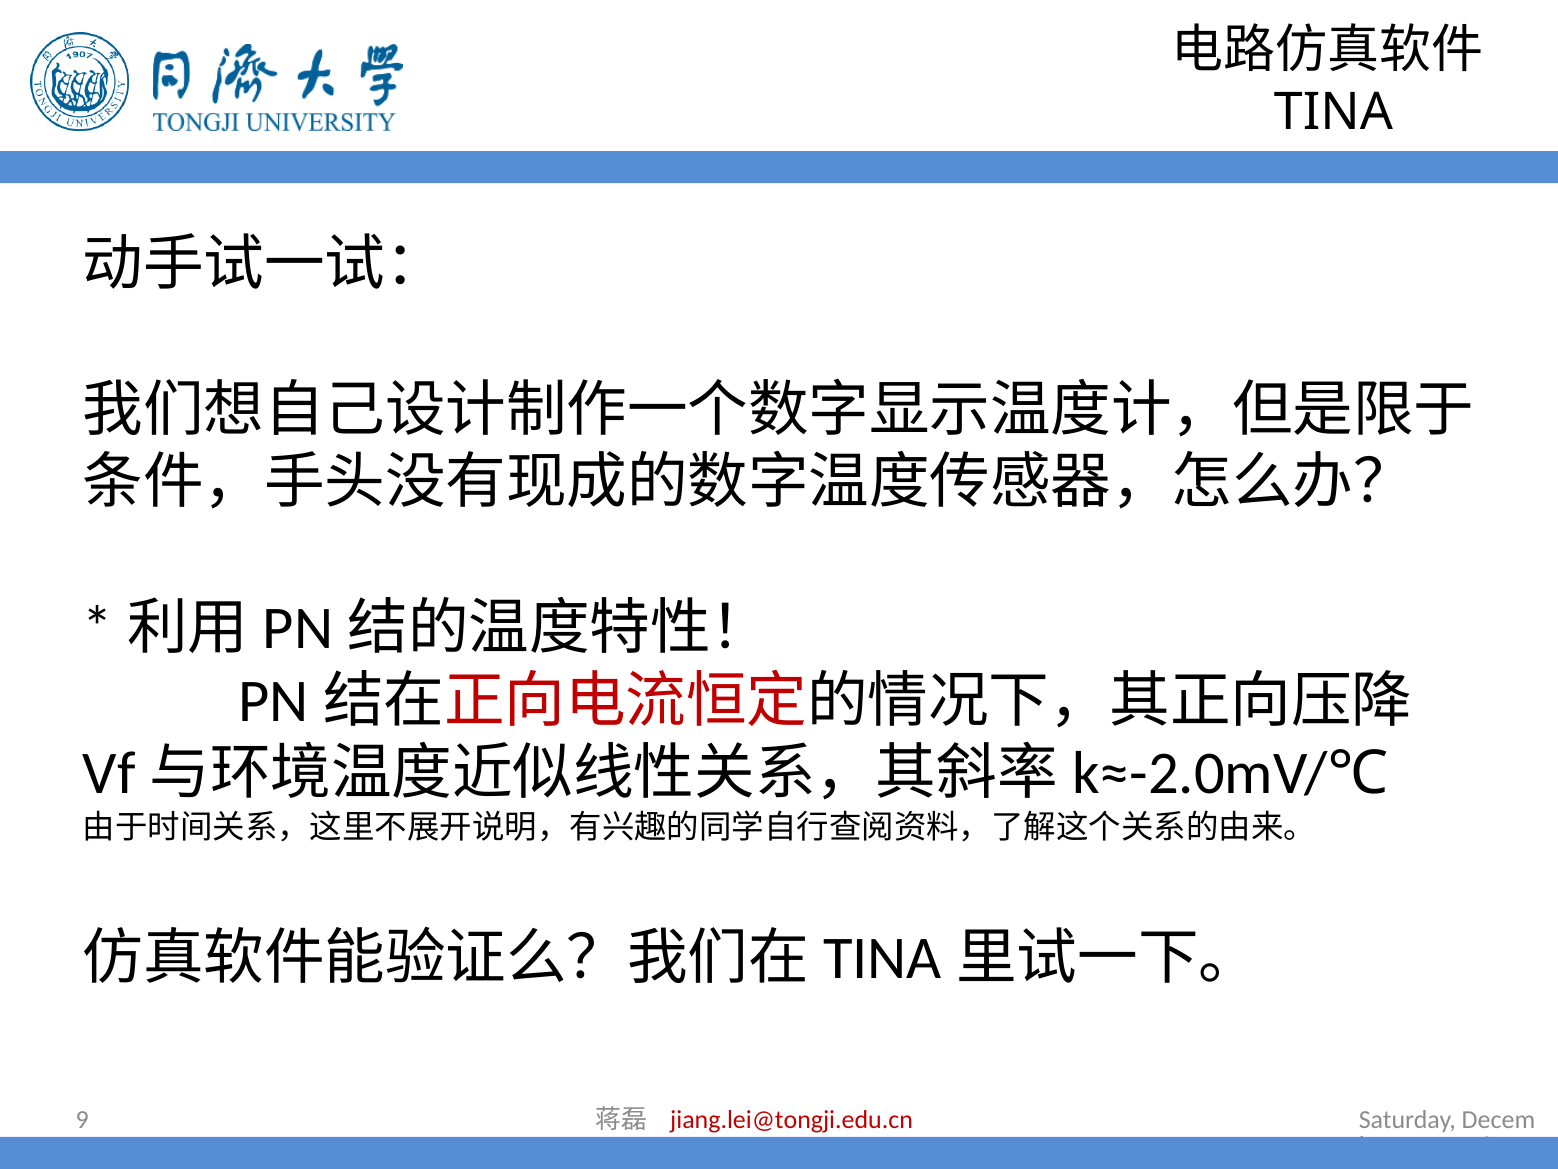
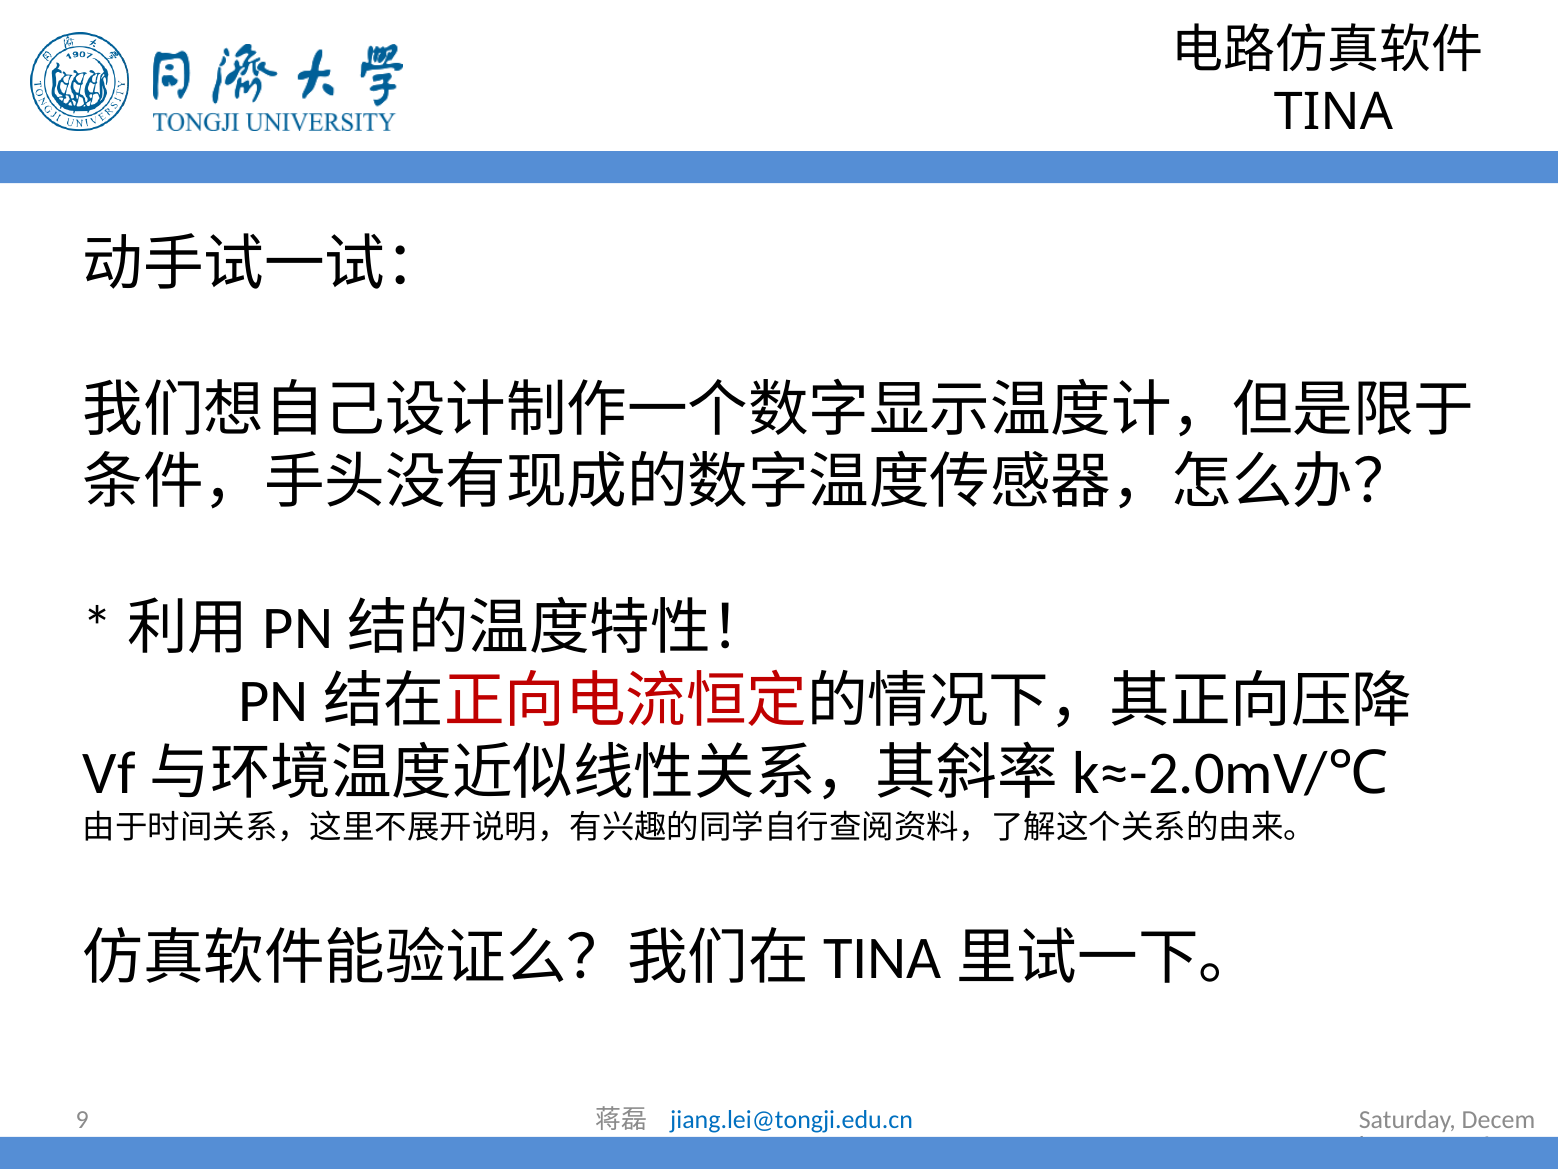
jiang.lei@tongji.edu.cn colour: red -> blue (792, 1120)
